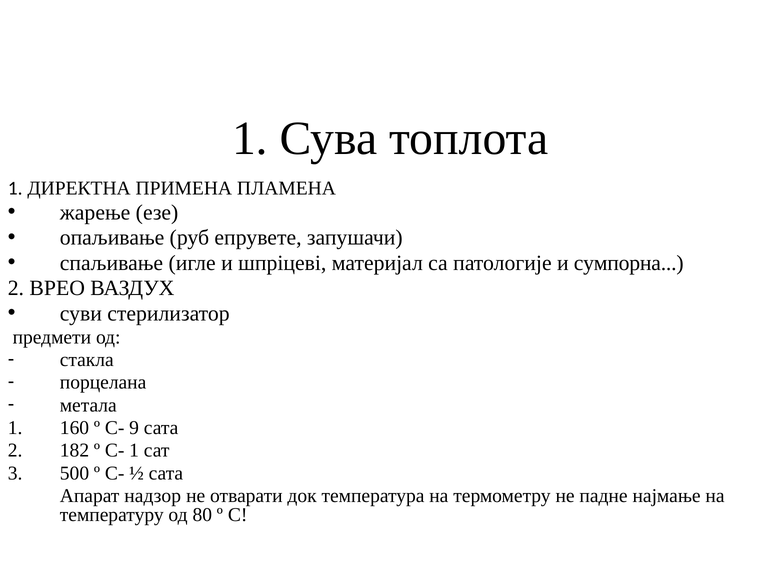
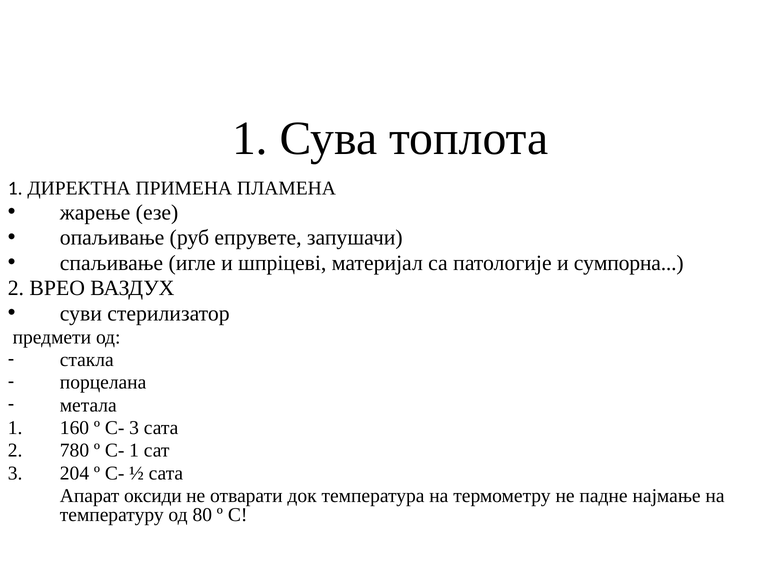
C- 9: 9 -> 3 (134, 428)
182: 182 -> 780 (75, 450)
500: 500 -> 204 (75, 473)
надзор: надзор -> оксиди (153, 496)
